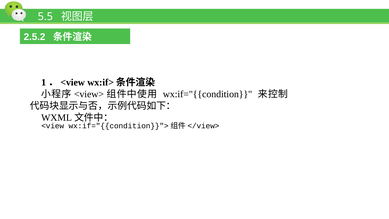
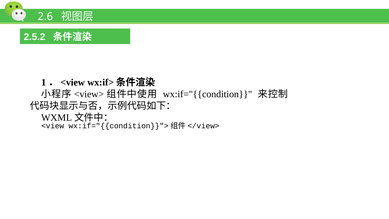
5.5: 5.5 -> 2.6 (45, 16)
